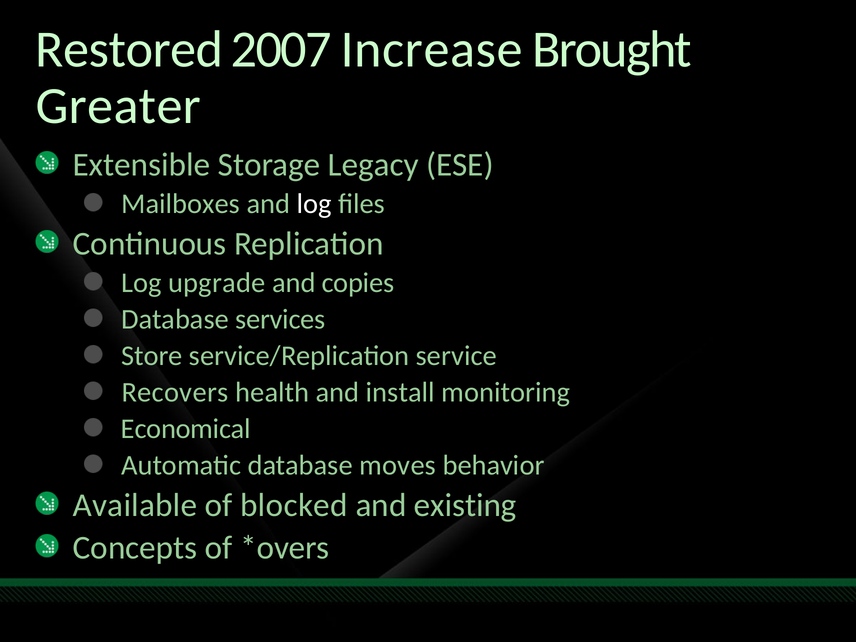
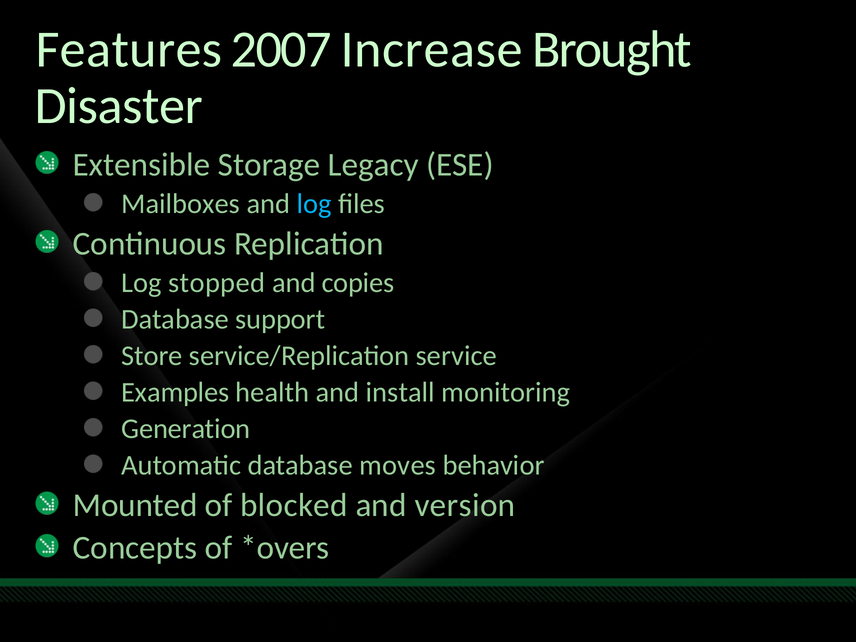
Restored: Restored -> Features (129, 49)
Greater: Greater -> Disaster (119, 106)
log colour: white -> light blue (314, 204)
upgrade: upgrade -> stopped (217, 283)
services: services -> support (280, 319)
Recovers: Recovers -> Examples (175, 392)
Economical: Economical -> Generation (186, 429)
Available: Available -> Mounted (135, 505)
existing: existing -> version (465, 505)
